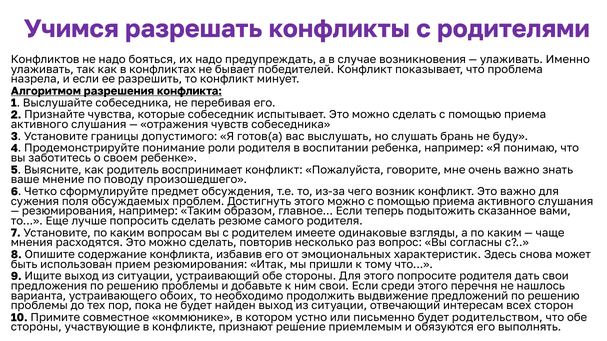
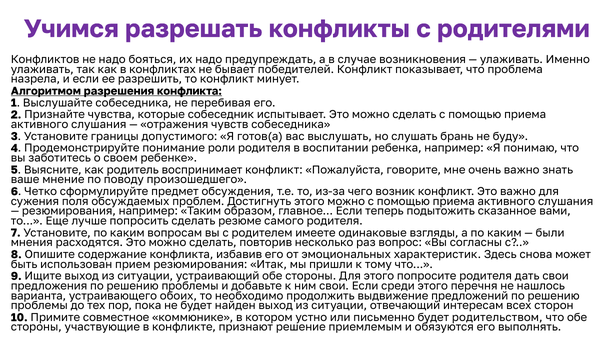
чаще: чаще -> были (550, 233)
